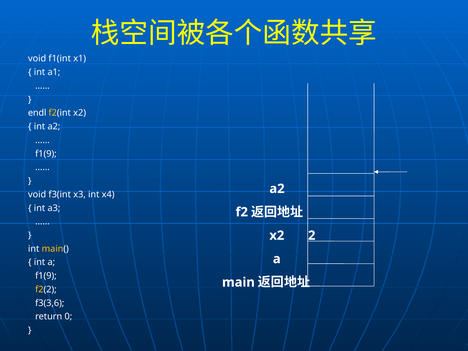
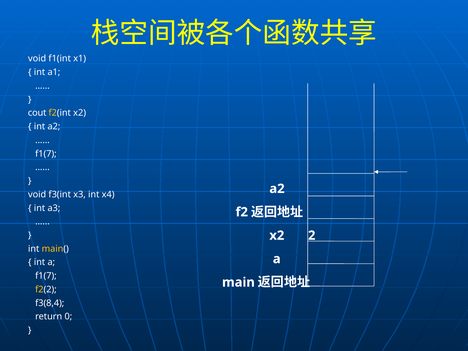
endl: endl -> cout (37, 113)
f1(9: f1(9 -> f1(7 (46, 154)
f1(9: f1(9 -> f1(7 (46, 276)
f3(3,6: f3(3,6 -> f3(8,4 (50, 303)
